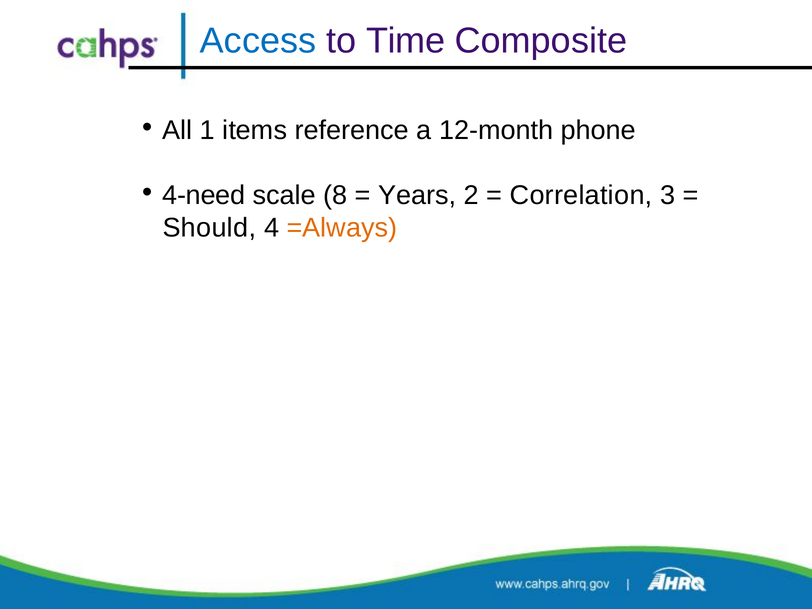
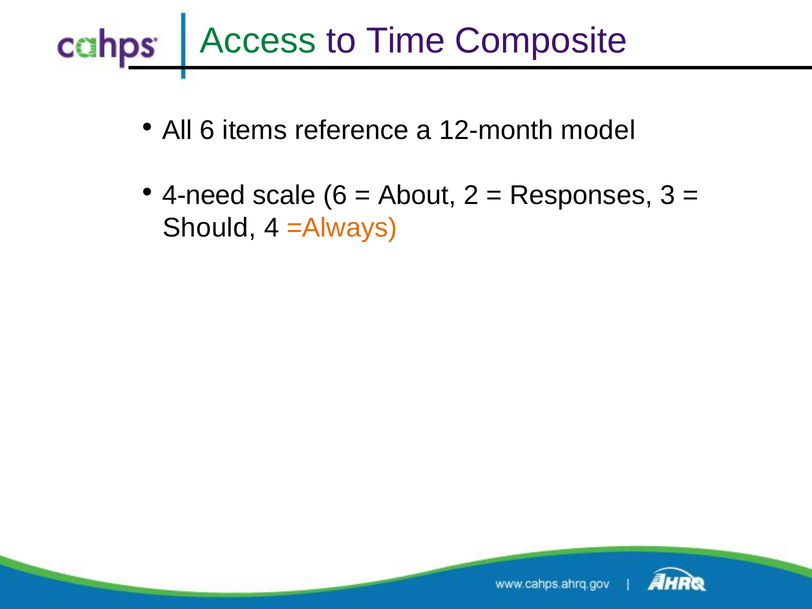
Access colour: blue -> green (258, 41)
All 1: 1 -> 6 (207, 130)
phone: phone -> model (598, 130)
scale 8: 8 -> 6 (335, 195)
Years: Years -> About (417, 195)
Correlation: Correlation -> Responses (581, 195)
